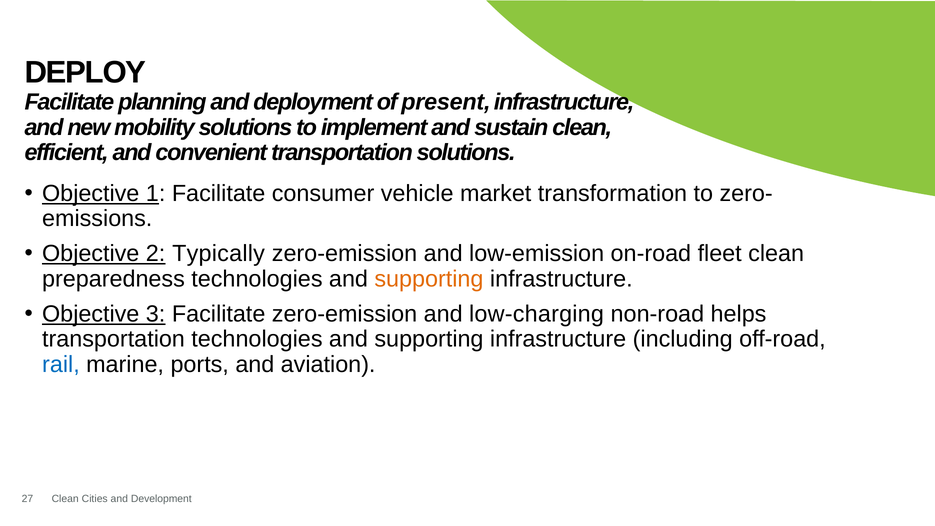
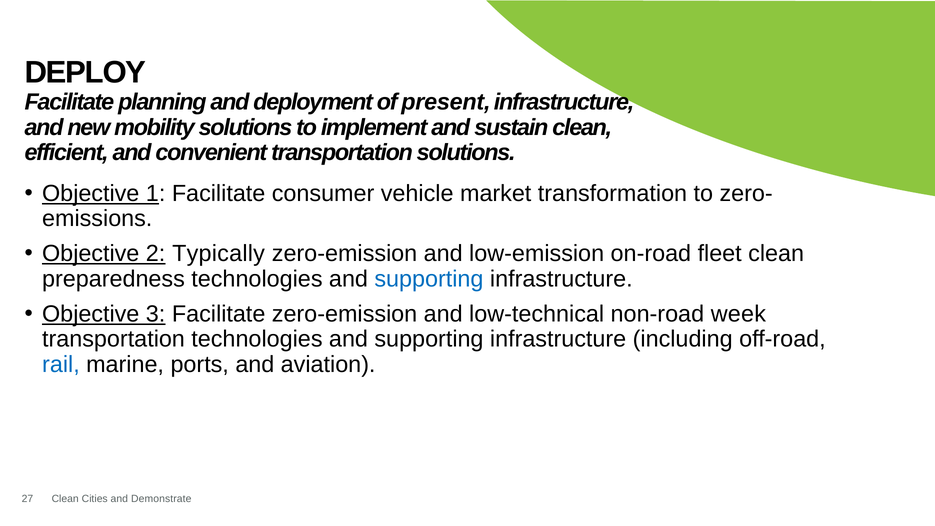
supporting colour: orange -> blue (429, 279)
low-charging: low-charging -> low-technical (537, 314)
helps: helps -> week (738, 314)
Development: Development -> Demonstrate (161, 499)
